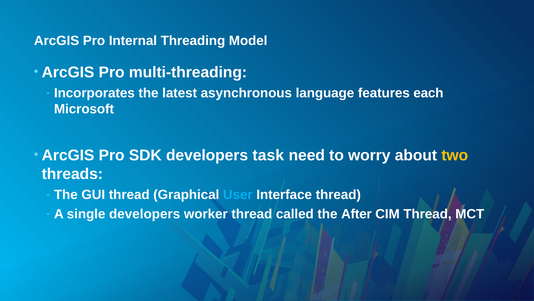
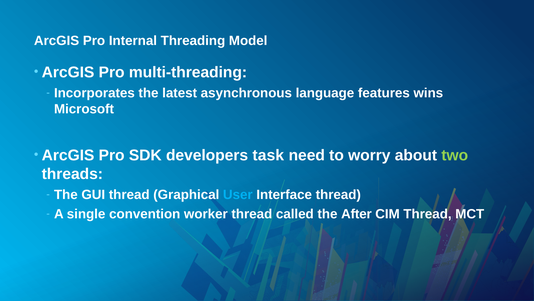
each: each -> wins (428, 93)
two colour: yellow -> light green (455, 155)
single developers: developers -> convention (145, 214)
